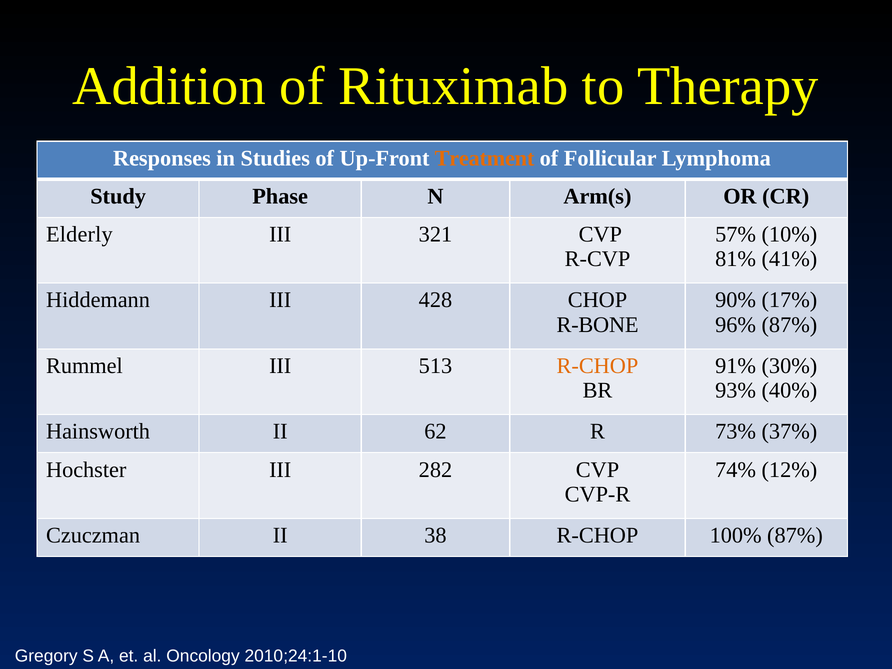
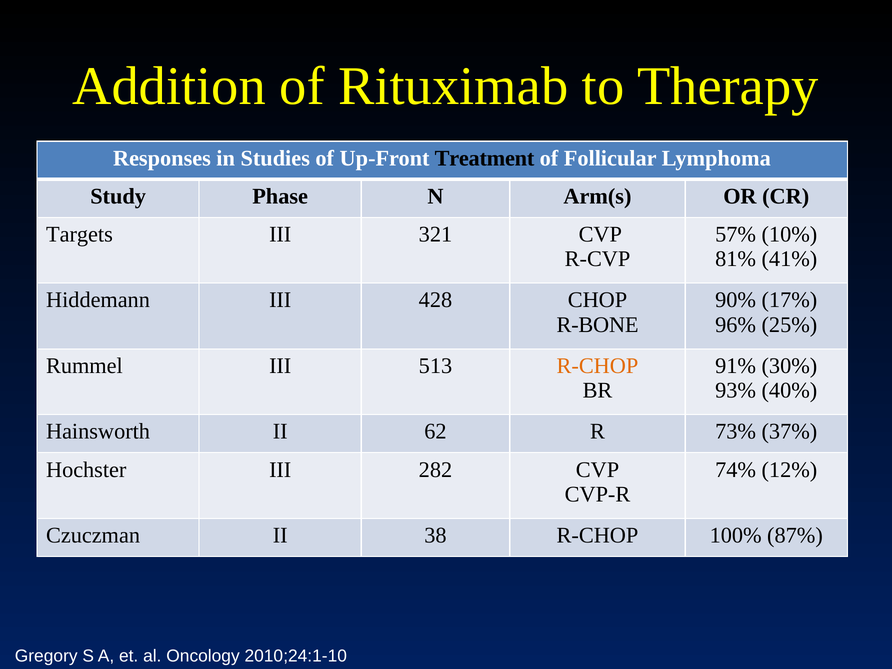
Treatment colour: orange -> black (484, 158)
Elderly: Elderly -> Targets (79, 234)
96% 87%: 87% -> 25% (789, 325)
